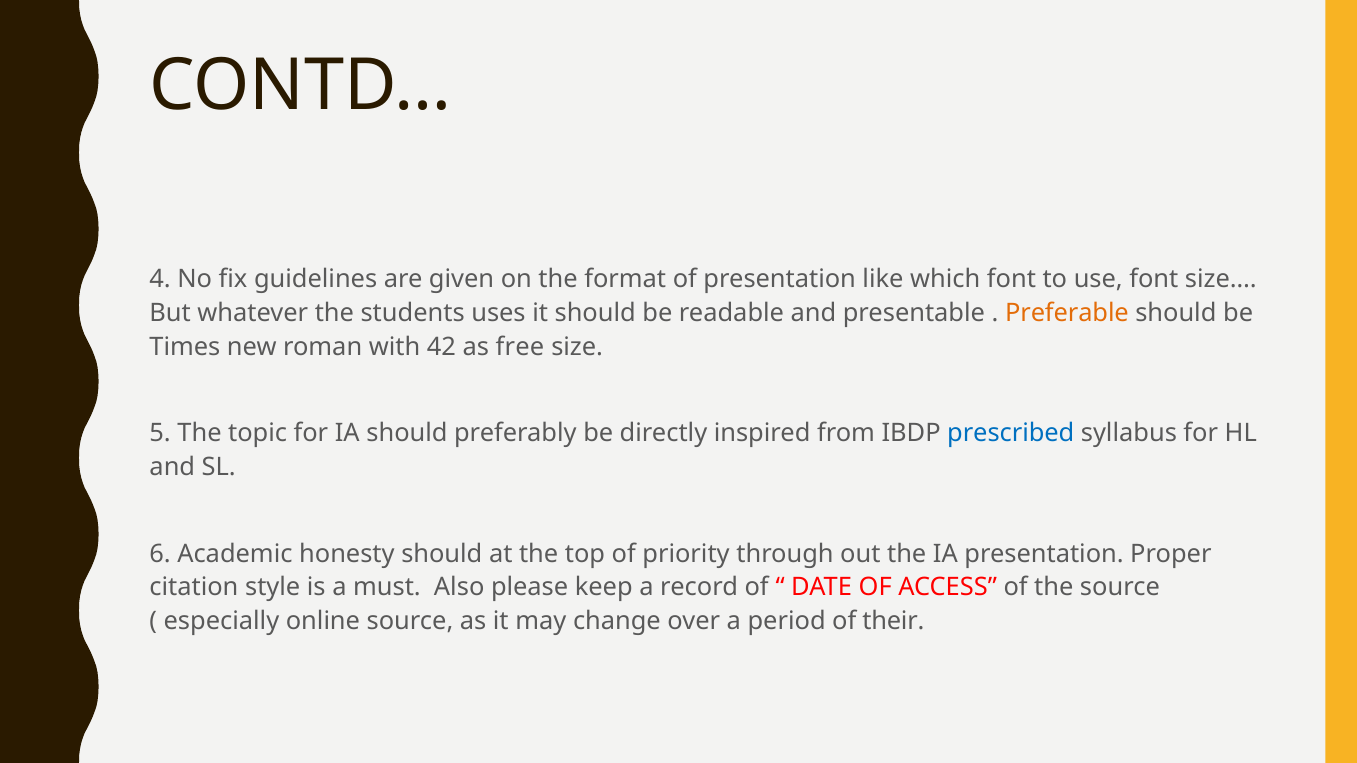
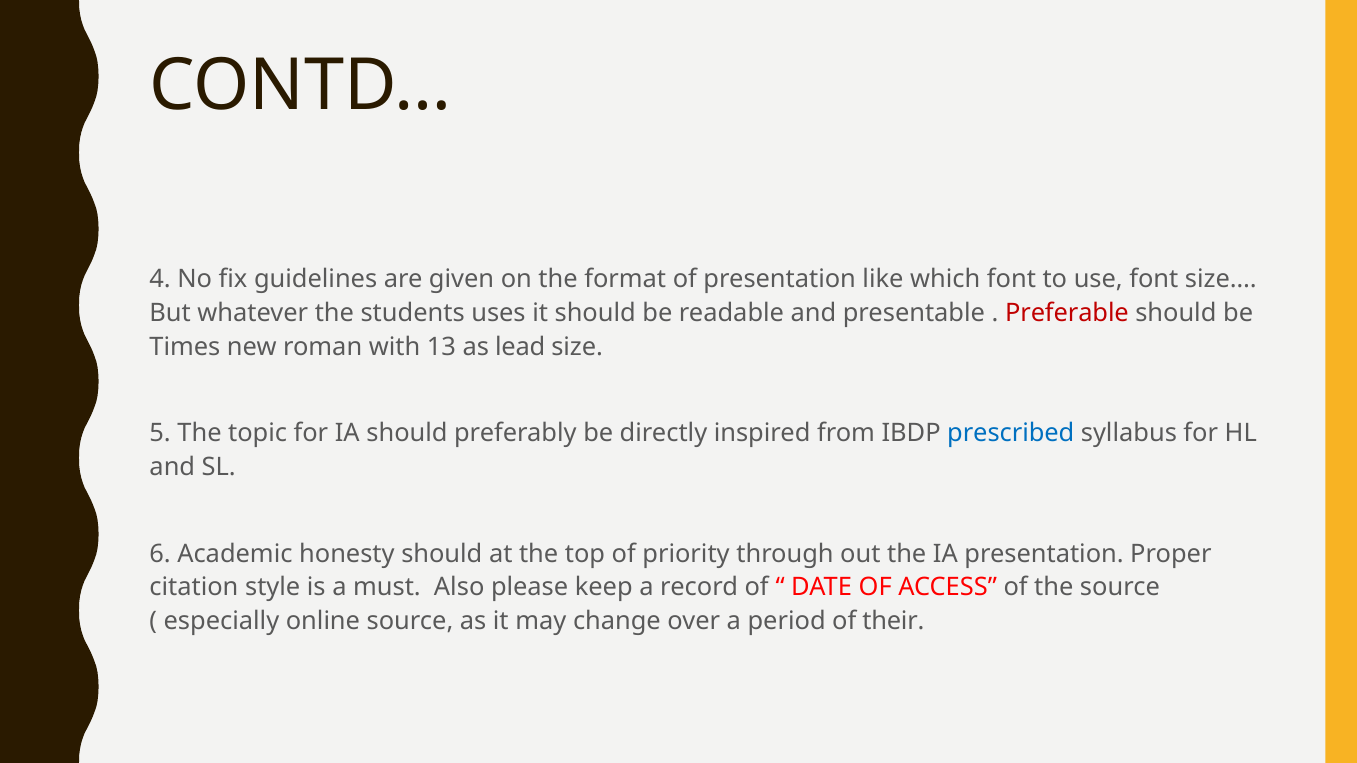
Preferable colour: orange -> red (1067, 313)
42: 42 -> 13 (441, 347)
free: free -> lead (520, 347)
